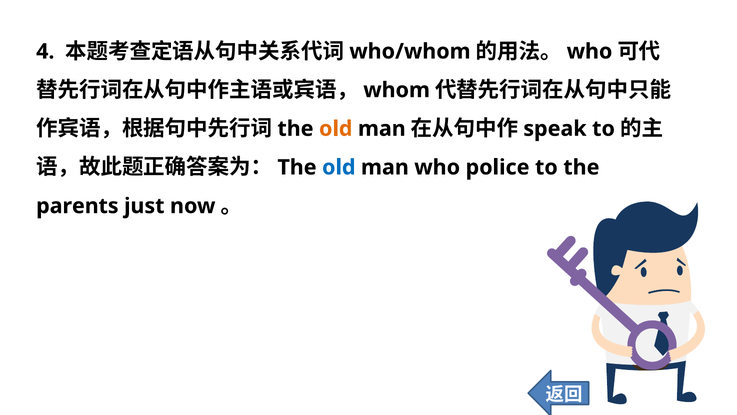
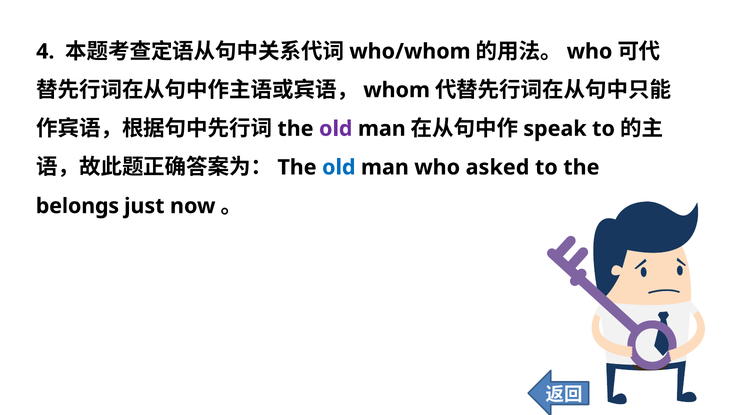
old colour: orange -> purple (336, 129)
police: police -> asked (498, 167)
parents: parents -> belongs (77, 206)
